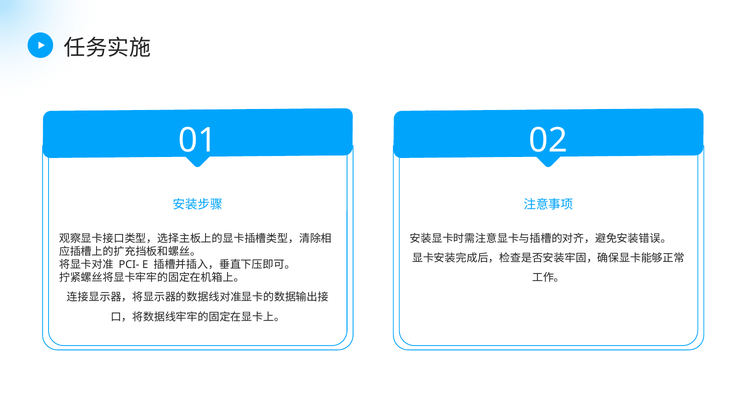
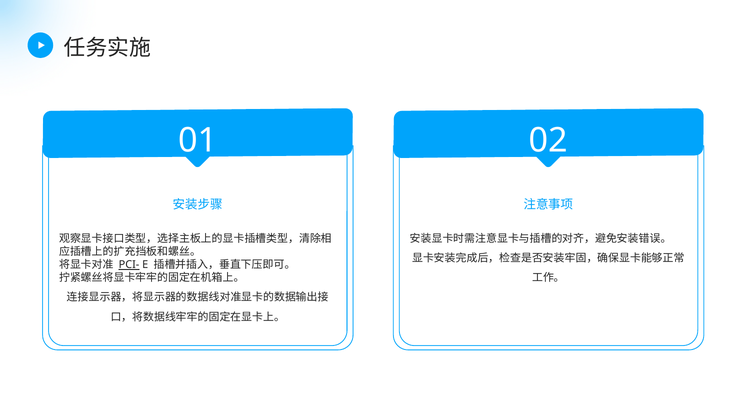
PCI- underline: none -> present (129, 265)
